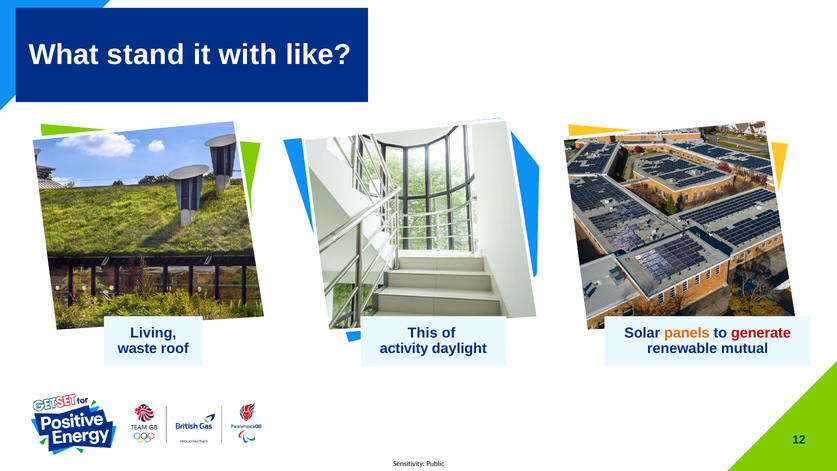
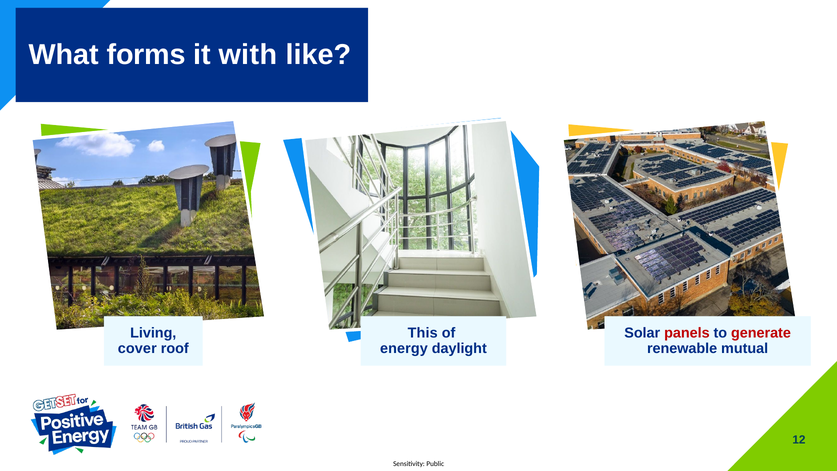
stand: stand -> forms (146, 55)
panels colour: orange -> red (687, 333)
waste: waste -> cover (137, 348)
activity: activity -> energy (404, 348)
